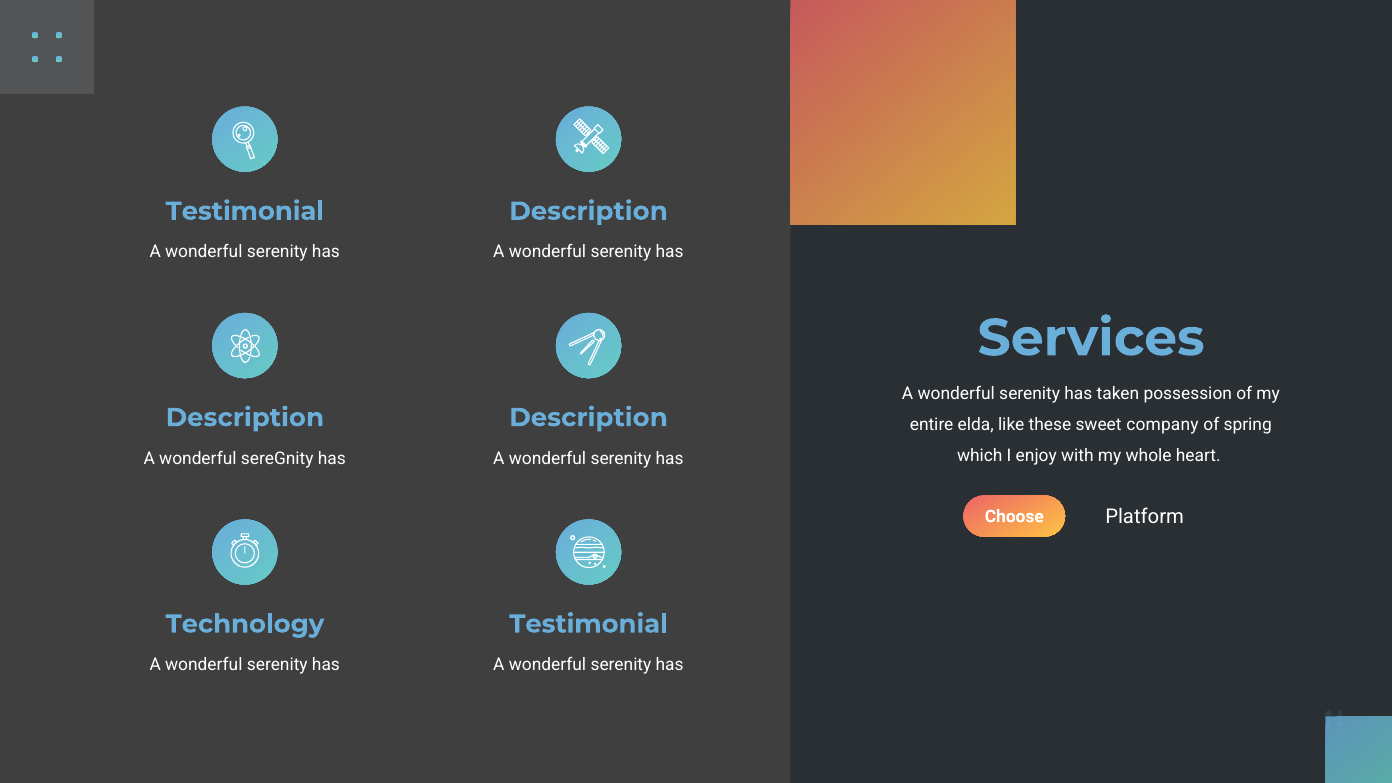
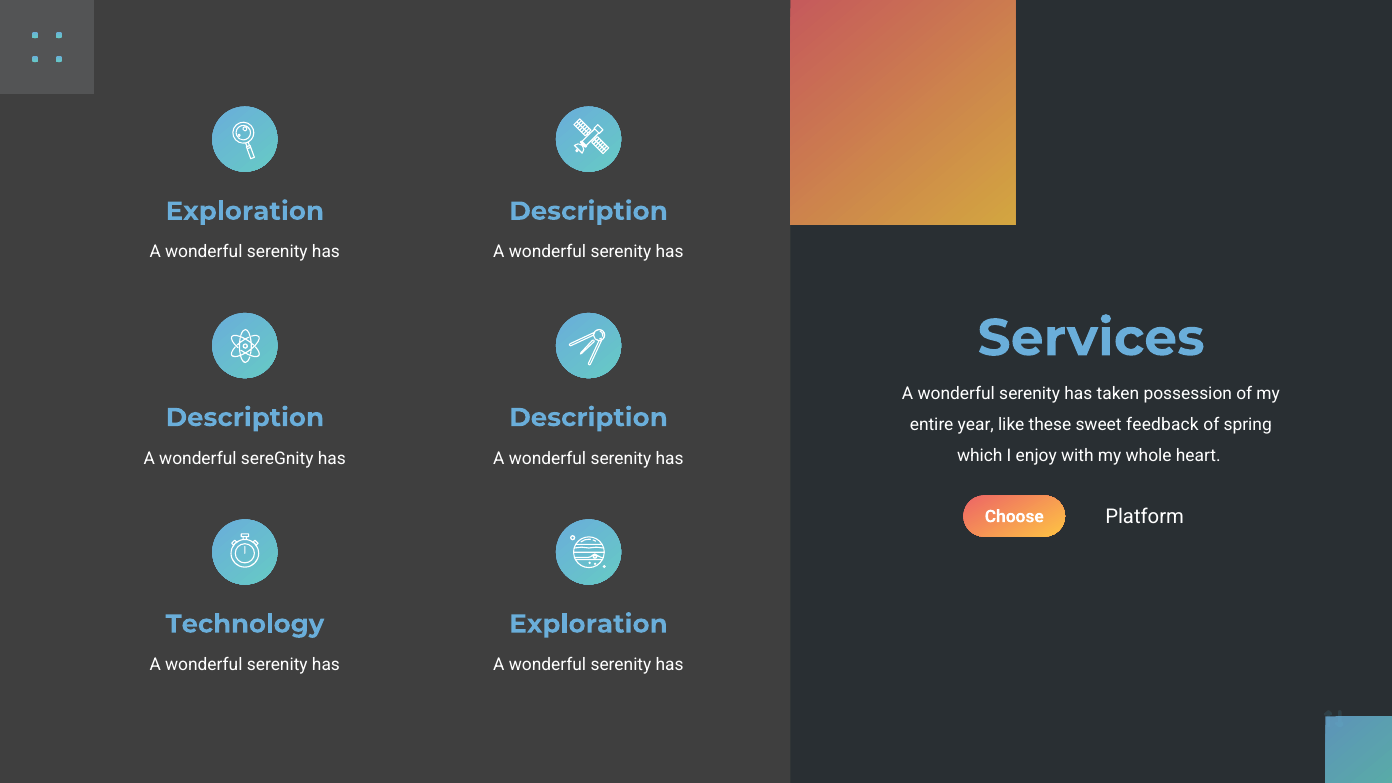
Testimonial: Testimonial -> Exploration (245, 211)
elda: elda -> year (976, 425)
company: company -> feedback (1162, 425)
Testimonial: Testimonial -> Exploration (589, 624)
